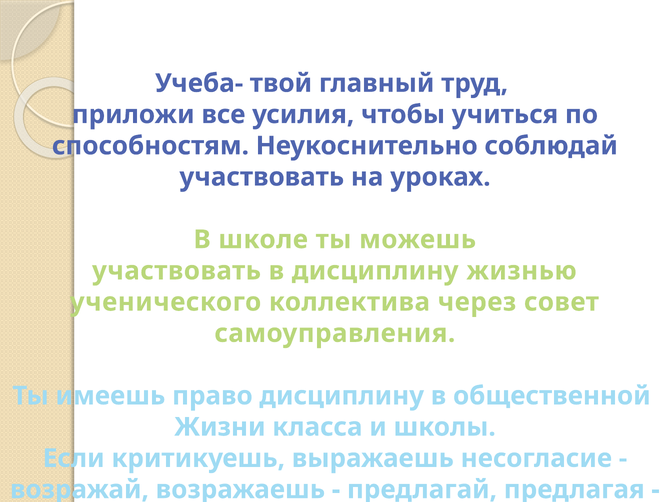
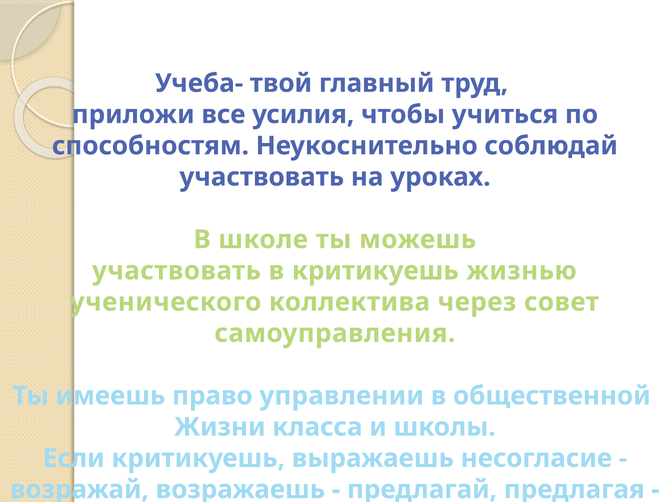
в дисциплину: дисциплину -> критикуешь (375, 271)
право дисциплину: дисциплину -> управлении (342, 396)
